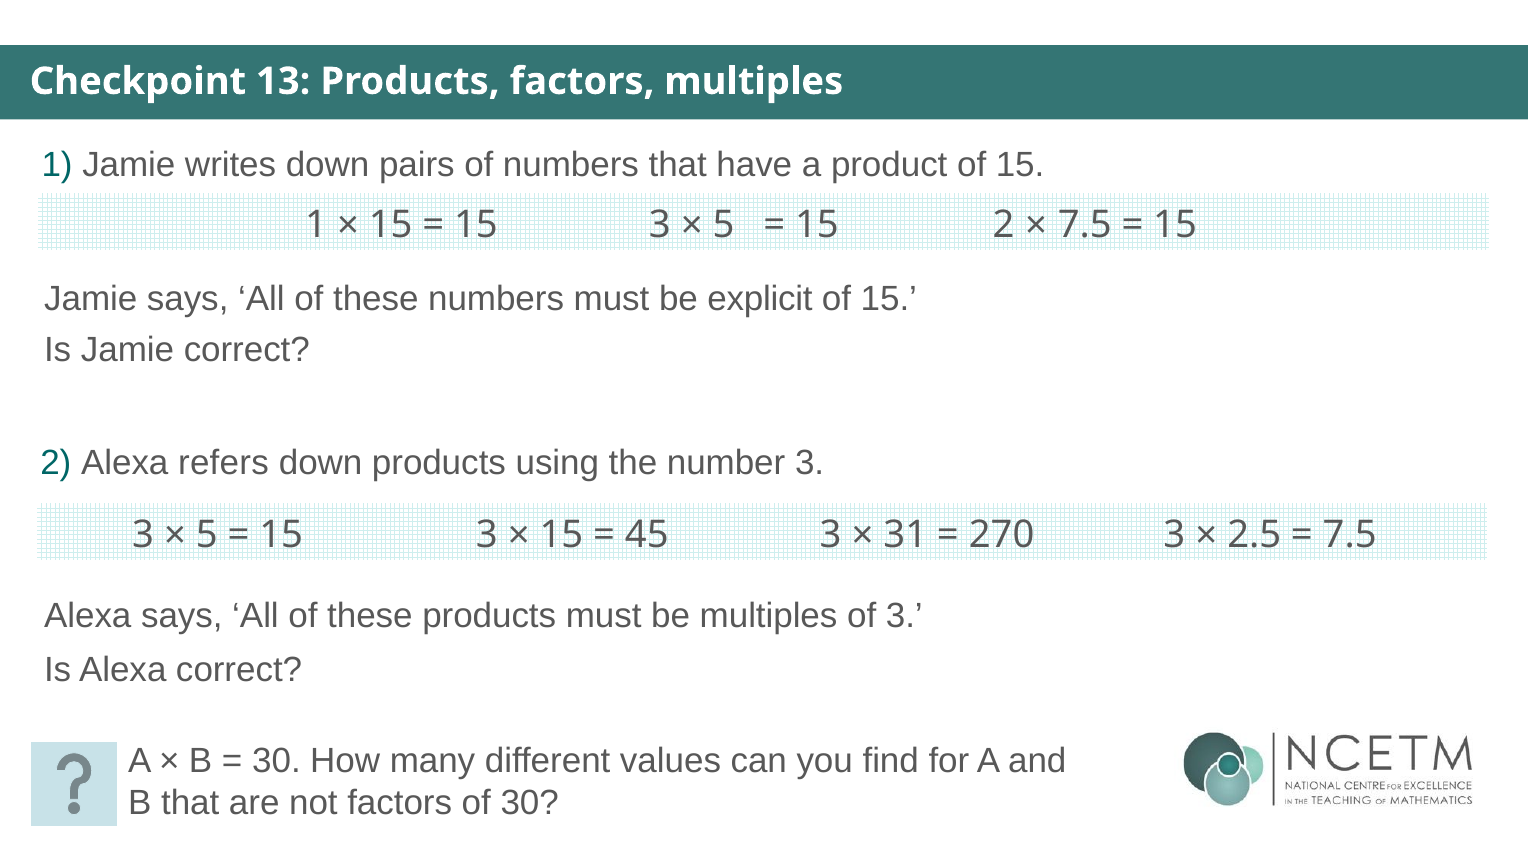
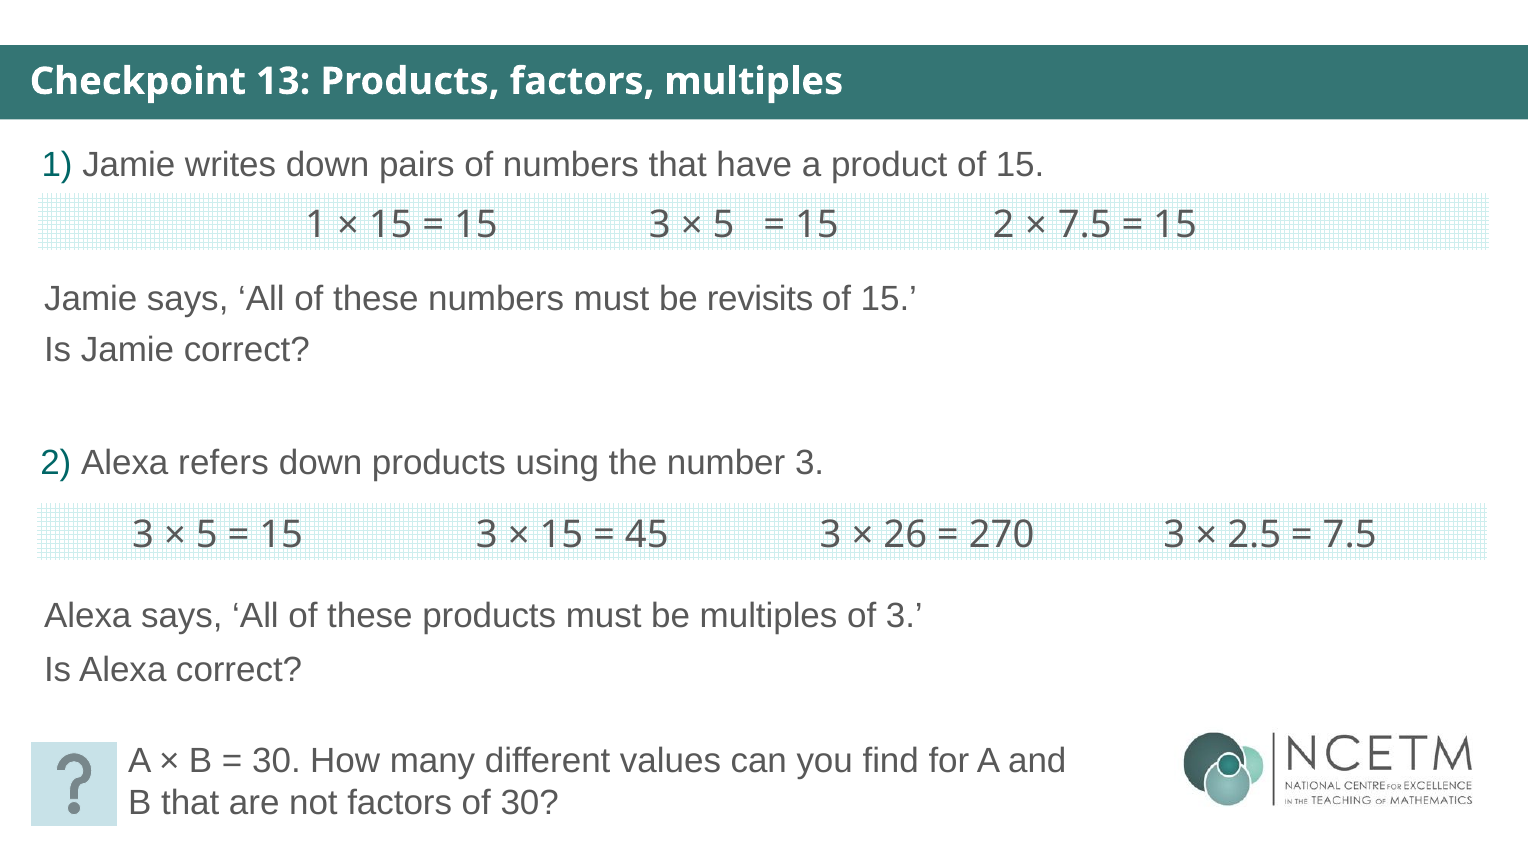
explicit: explicit -> revisits (760, 299)
31: 31 -> 26 (905, 535)
